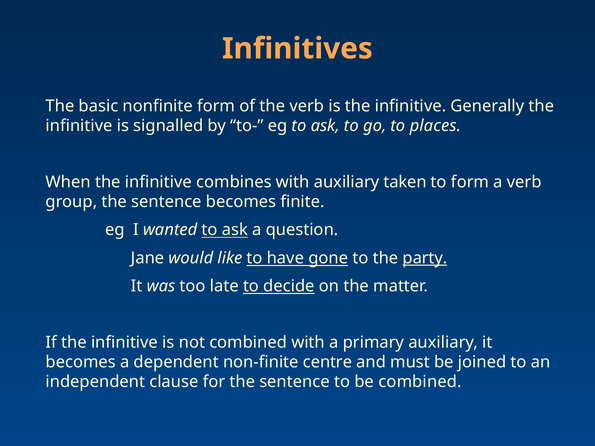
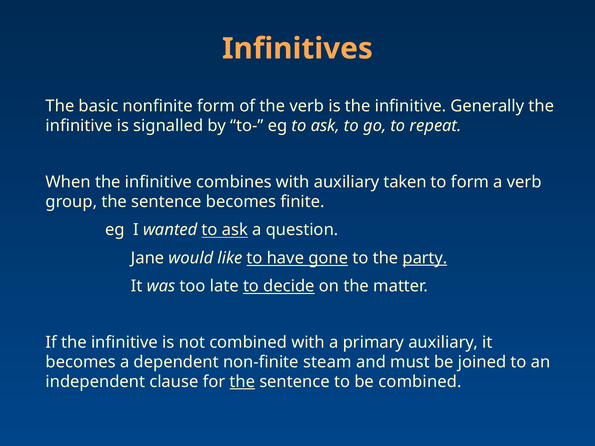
places: places -> repeat (436, 126)
centre: centre -> steam (327, 362)
the underline: none -> present (242, 382)
